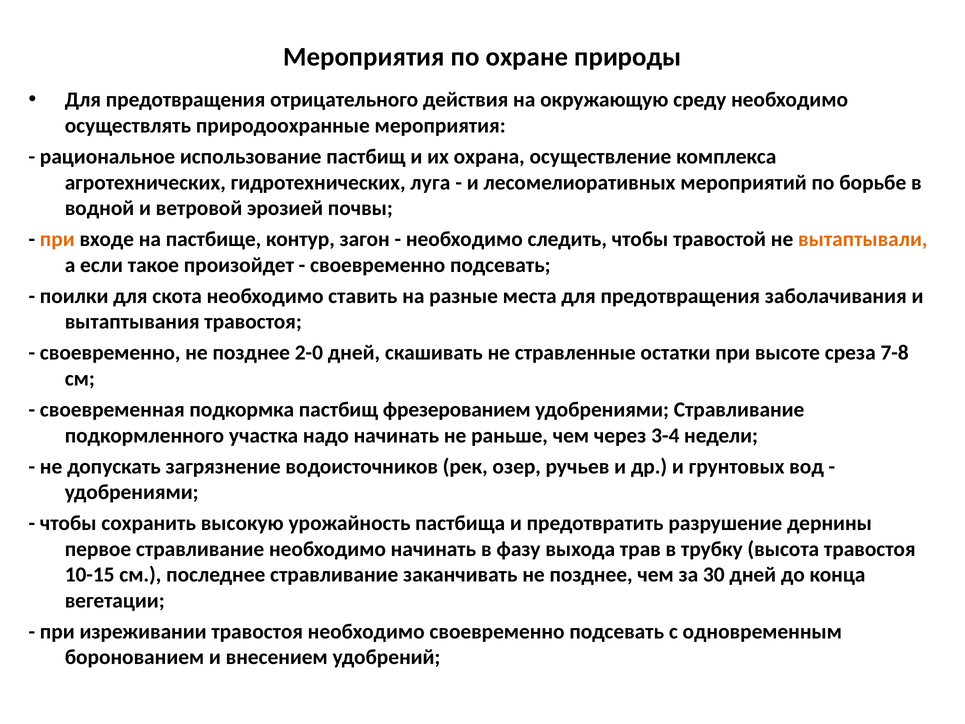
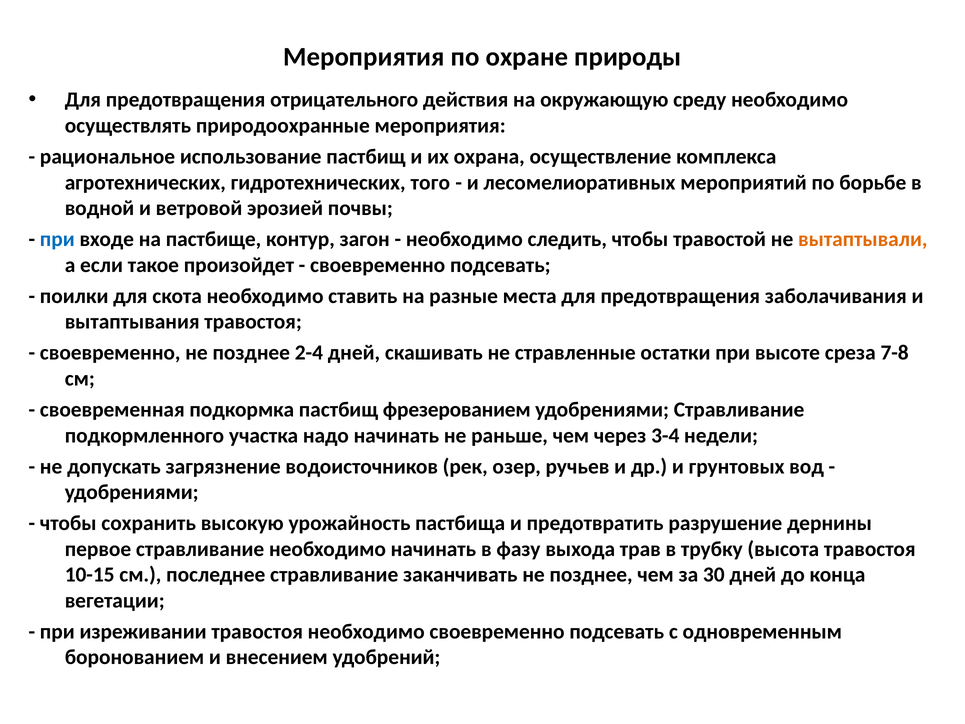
луга: луга -> того (430, 182)
при colour: orange -> blue (57, 239)
2-0: 2-0 -> 2-4 (309, 353)
